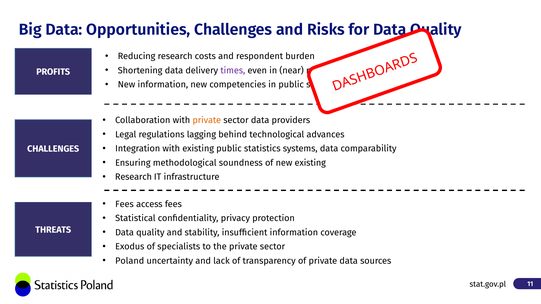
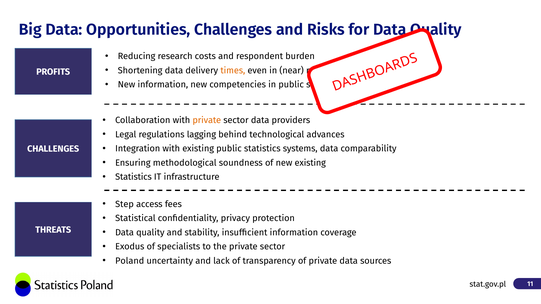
times colour: purple -> orange (233, 71)
Research: Research -> Statistics (133, 177)
Fees: Fees -> Step (124, 204)
